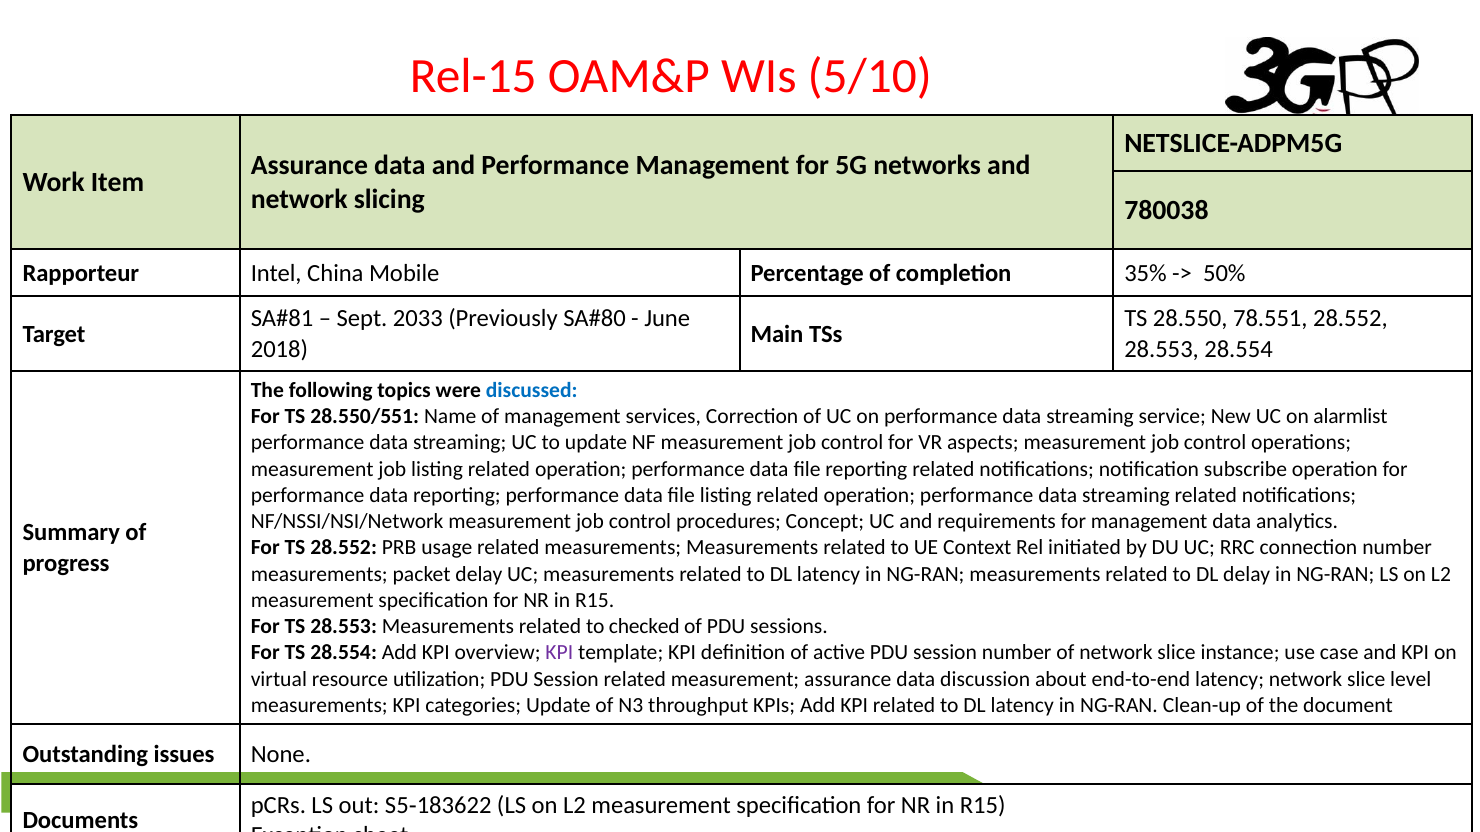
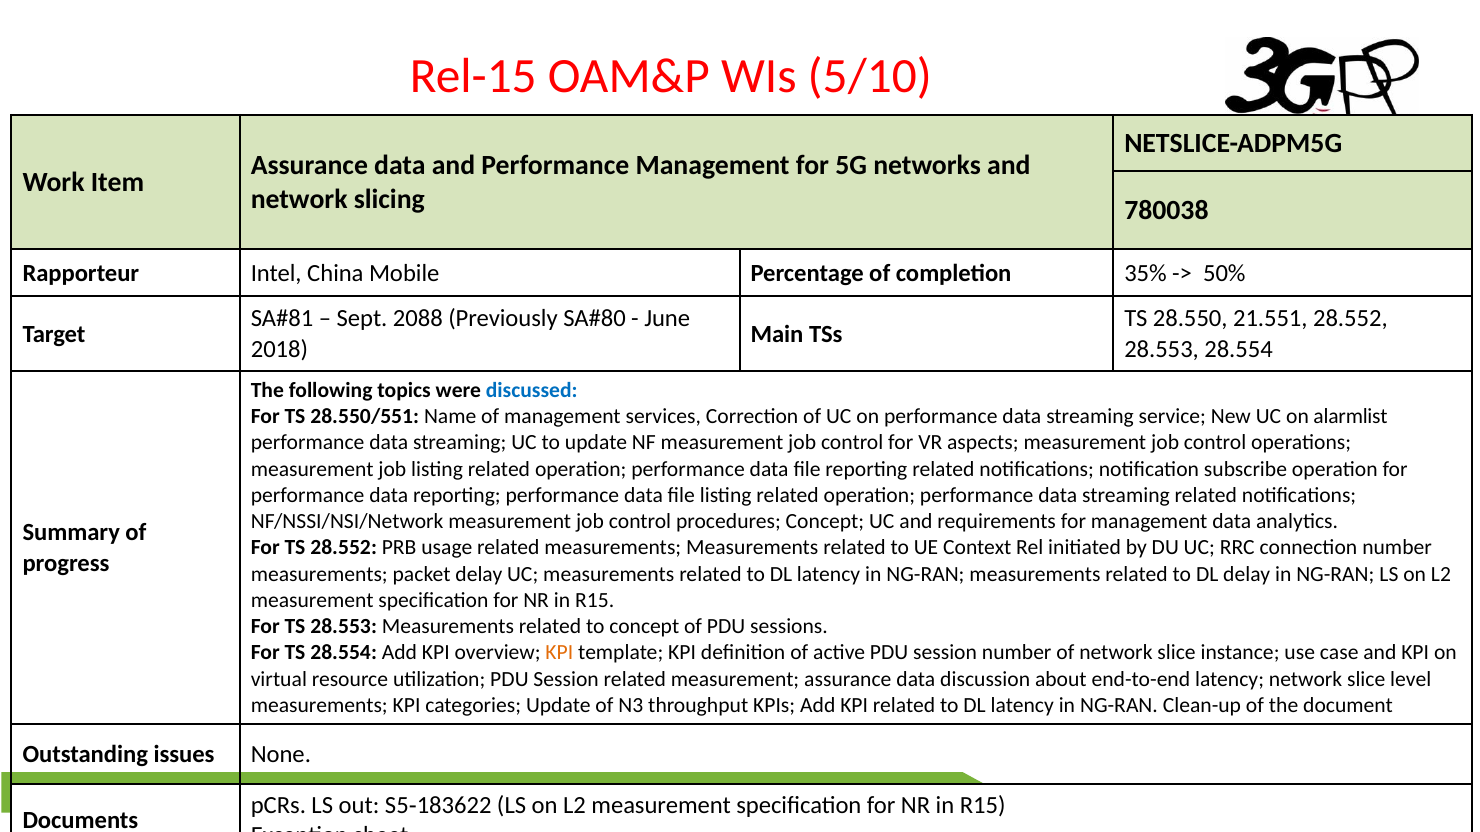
2033: 2033 -> 2088 (418, 319)
78.551: 78.551 -> 21.551 (1270, 319)
to checked: checked -> concept (644, 627)
KPI colour: purple -> orange (559, 653)
